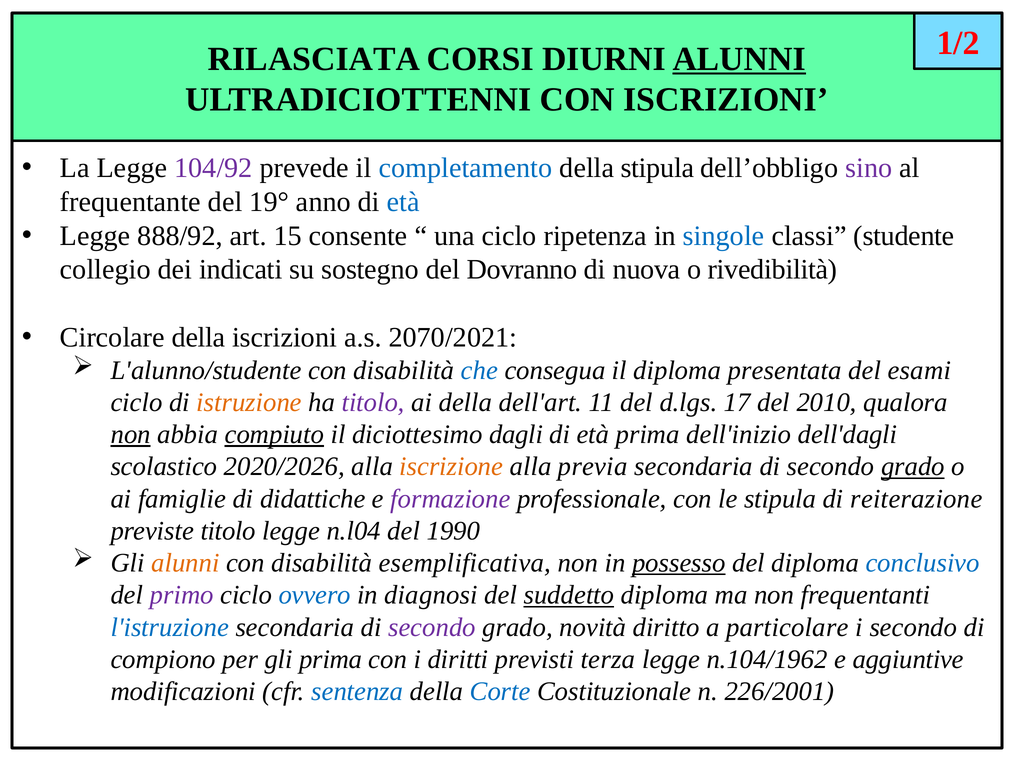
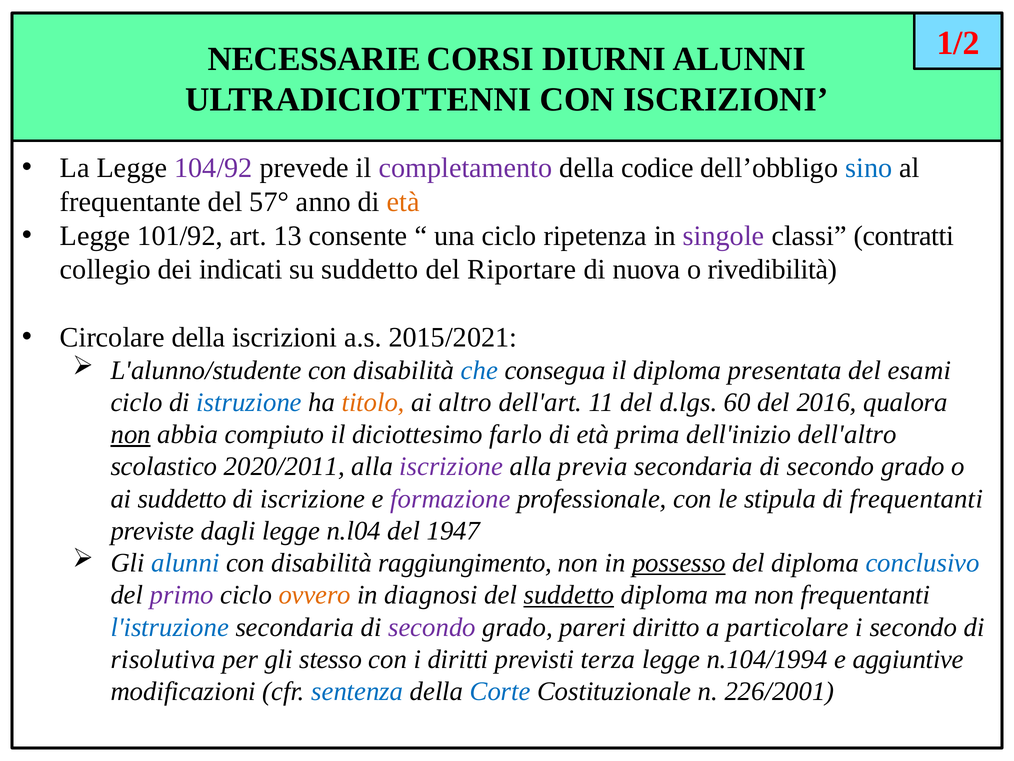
RILASCIATA: RILASCIATA -> NECESSARIE (314, 59)
ALUNNI underline: present -> none (739, 59)
completamento colour: blue -> purple (466, 168)
della stipula: stipula -> codice (657, 168)
sino colour: purple -> blue (869, 168)
19°: 19° -> 57° (269, 202)
età colour: blue -> orange (403, 202)
888/92: 888/92 -> 101/92 (180, 236)
15: 15 -> 13 (288, 236)
singole colour: blue -> purple (724, 236)
studente: studente -> contratti (904, 236)
su sostegno: sostegno -> suddetto (370, 270)
Dovranno: Dovranno -> Riportare (522, 270)
2070/2021: 2070/2021 -> 2015/2021 (453, 337)
istruzione colour: orange -> blue (249, 402)
titolo colour: purple -> orange (373, 402)
ai della: della -> altro (465, 402)
17: 17 -> 60 (737, 402)
2010: 2010 -> 2016 (827, 402)
compiuto underline: present -> none (274, 434)
dagli: dagli -> farlo (516, 434)
dell'dagli: dell'dagli -> dell'altro (847, 434)
2020/2026: 2020/2026 -> 2020/2011 (284, 466)
iscrizione colour: orange -> purple (451, 466)
grado underline: present -> none (913, 466)
ai famiglie: famiglie -> suddetto (182, 498)
di didattiche: didattiche -> iscrizione (313, 498)
di reiterazione: reiterazione -> frequentanti (916, 498)
previste titolo: titolo -> dagli (228, 530)
1990: 1990 -> 1947 (453, 530)
alunni colour: orange -> blue (185, 563)
esemplificativa: esemplificativa -> raggiungimento (465, 563)
ovvero colour: blue -> orange (315, 595)
novità: novità -> pareri (593, 627)
compiono: compiono -> risolutiva (163, 659)
gli prima: prima -> stesso (331, 659)
n.104/1962: n.104/1962 -> n.104/1994 (767, 659)
